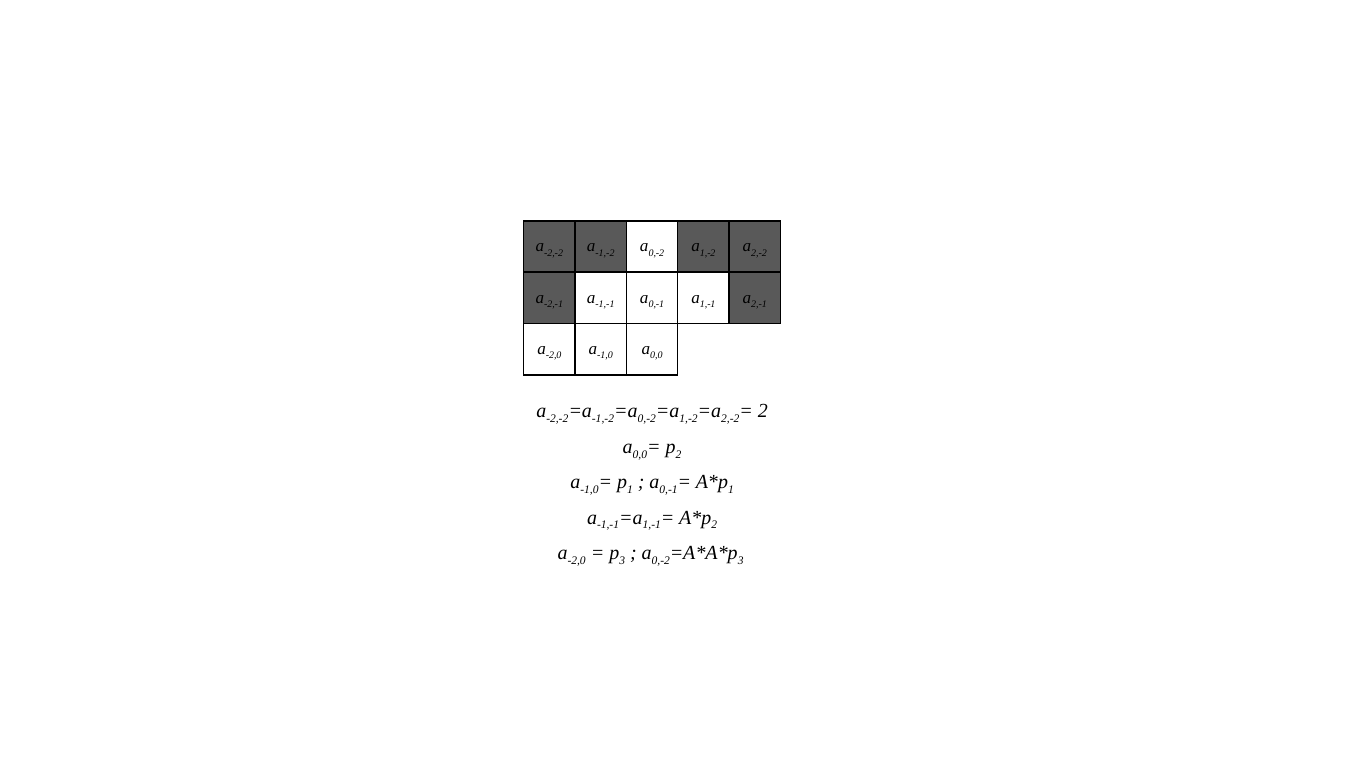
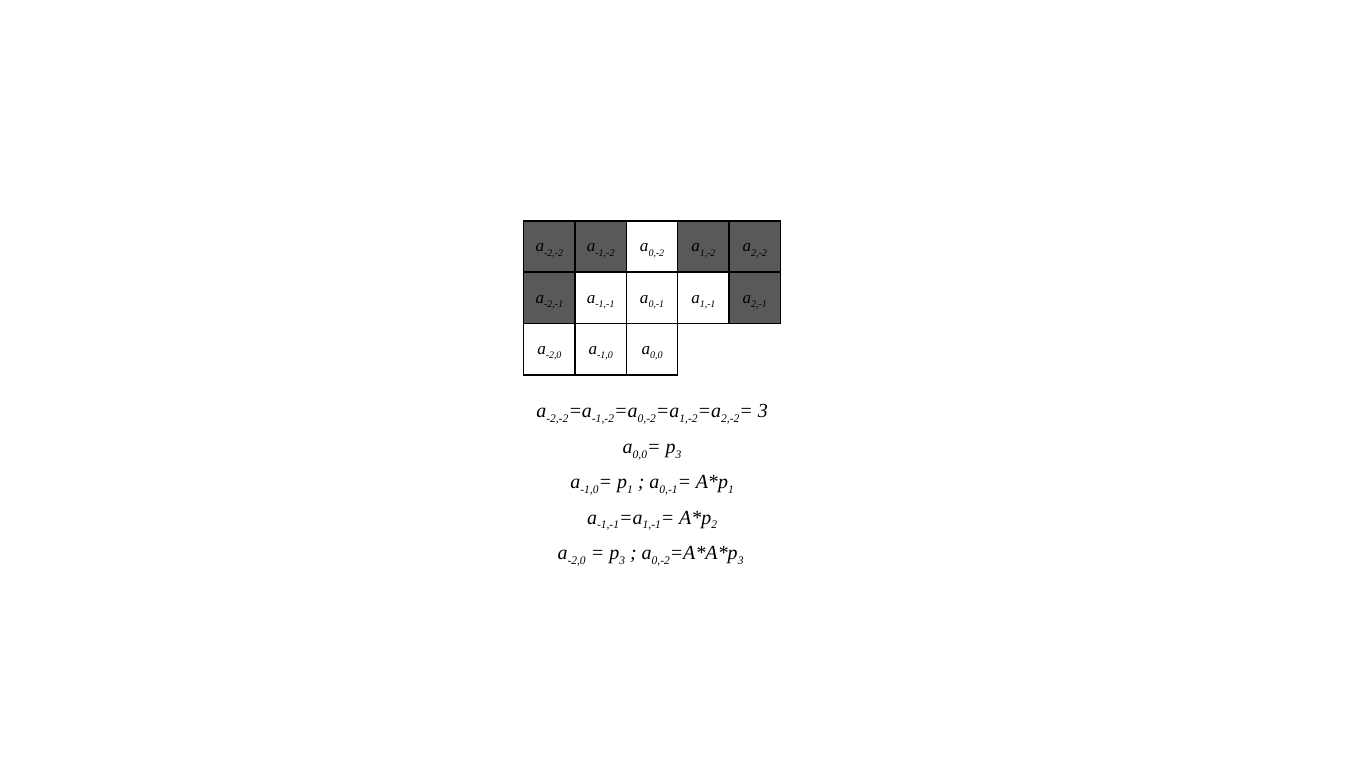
2: 2 -> 3 (763, 411)
2: 2 -> 3 (679, 454)
